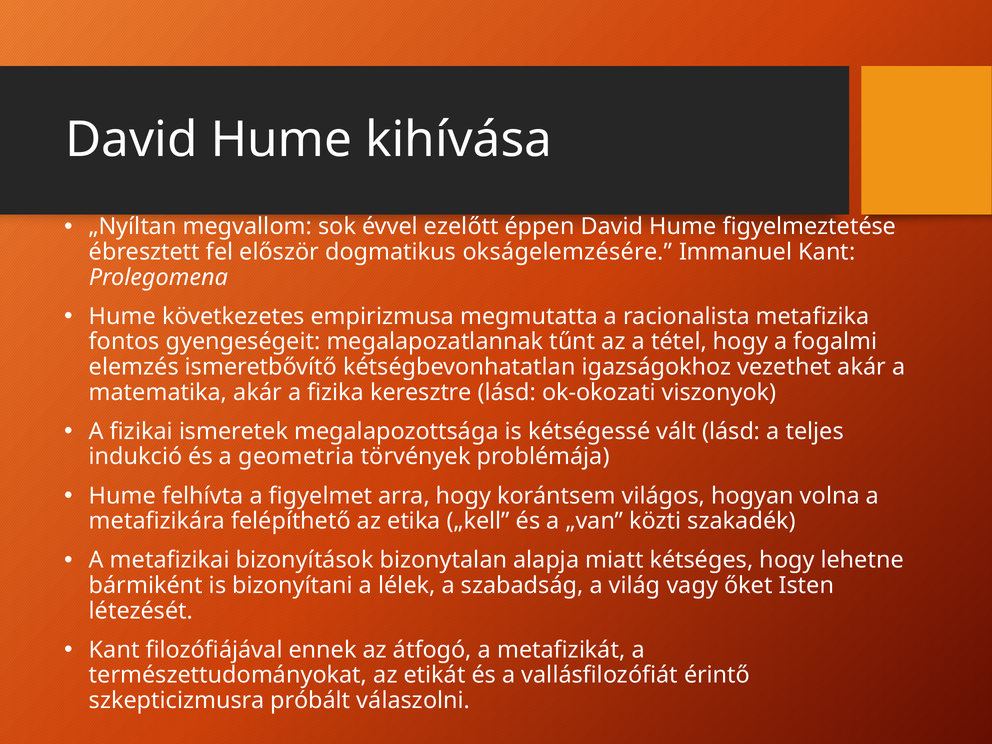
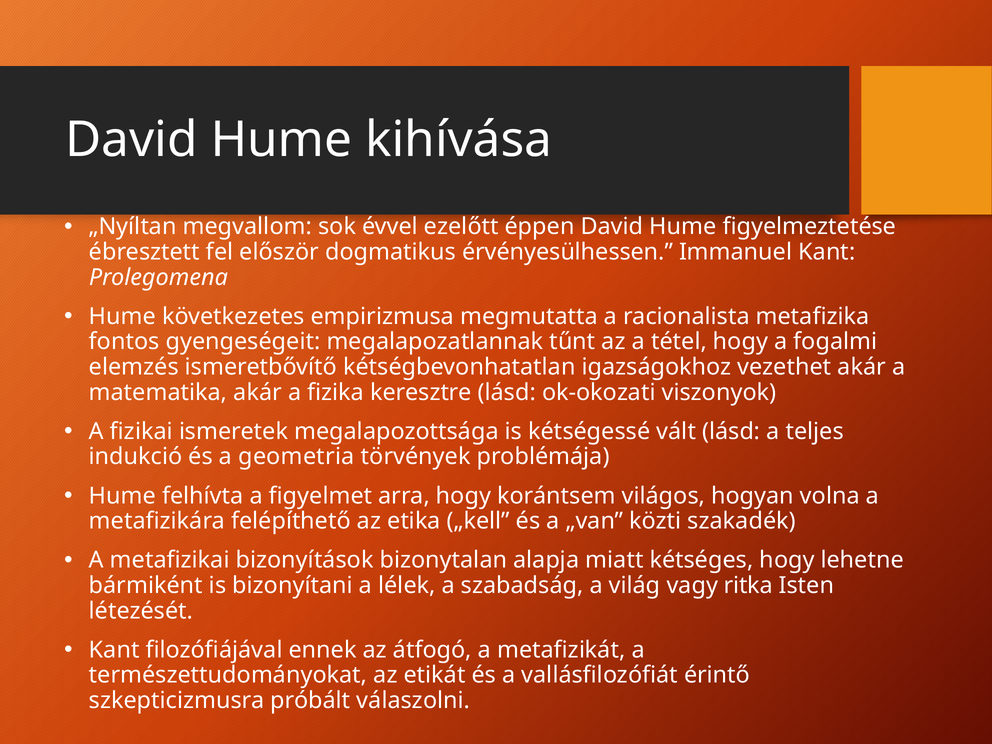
okságelemzésére: okságelemzésére -> érvényesülhessen (568, 252)
őket: őket -> ritka (748, 586)
